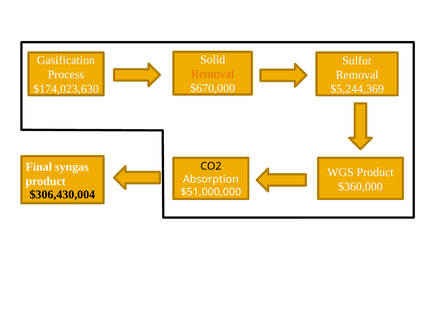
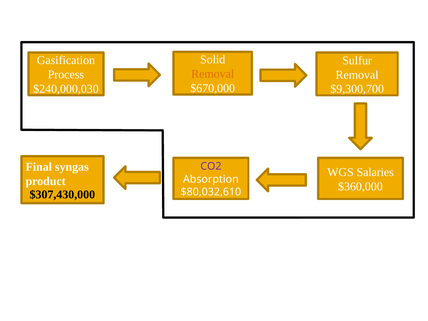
$174,023,630: $174,023,630 -> $240,000,030 (66, 89)
$5,244,369: $5,244,369 -> $9,300,700 (357, 89)
CO2 colour: black -> purple (211, 166)
WGS Product: Product -> Salaries (375, 172)
$51,000,000: $51,000,000 -> $80,032,610 (211, 192)
$306,430,004: $306,430,004 -> $307,430,000 (62, 195)
